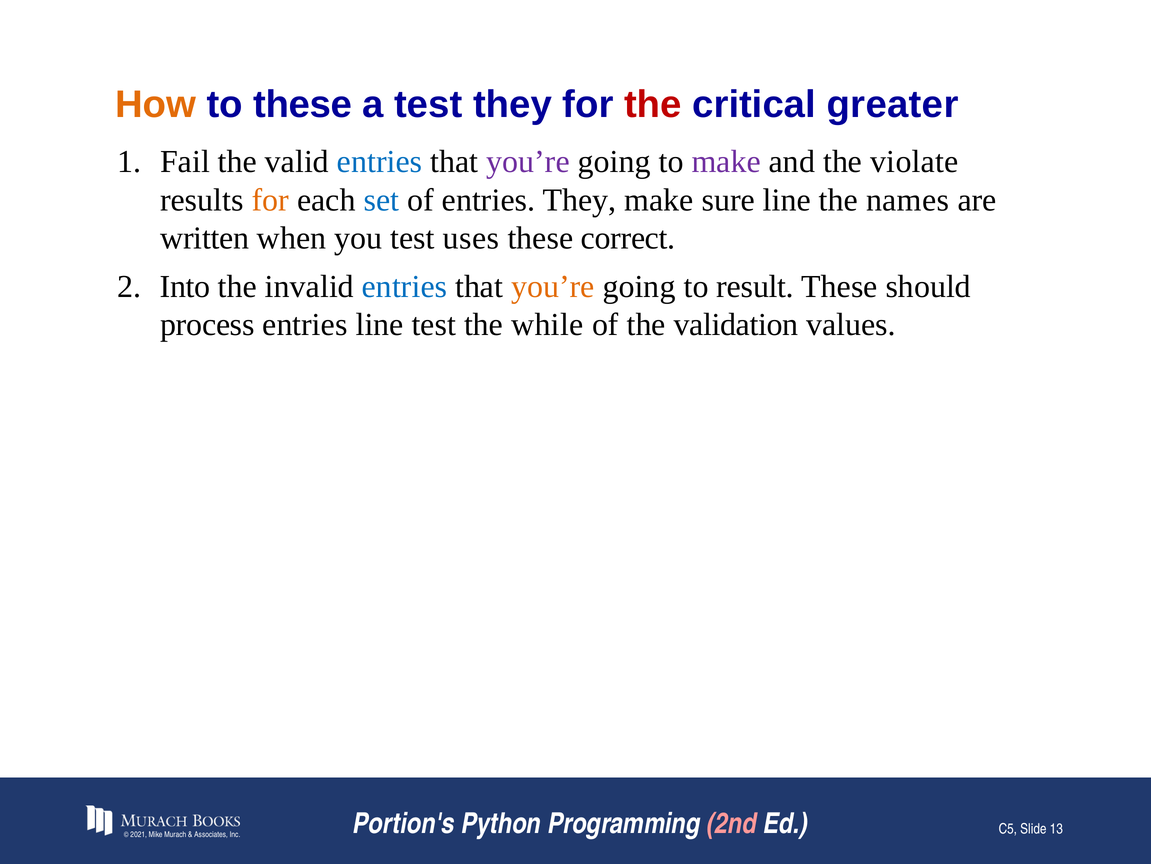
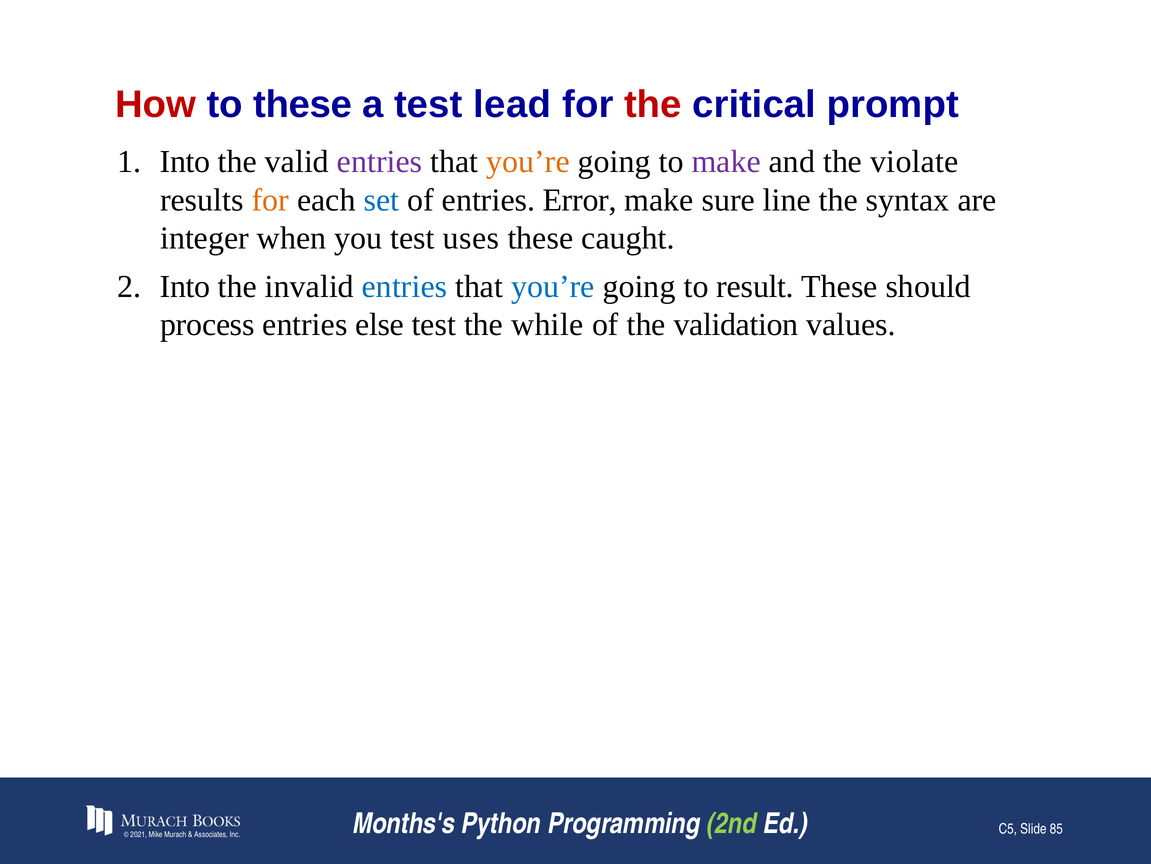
How colour: orange -> red (156, 105)
test they: they -> lead (512, 105)
greater: greater -> prompt (893, 105)
Fail: Fail -> Into (185, 161)
entries colour: blue -> purple (380, 161)
you’re colour: purple -> orange (528, 161)
entries They: They -> Error (580, 200)
names: names -> syntax (908, 200)
written: written -> integer (205, 238)
correct: correct -> caught (628, 238)
you’re colour: orange -> blue (553, 286)
entries line: line -> else (380, 325)
Portion's: Portion's -> Months's (404, 823)
2nd colour: pink -> light green (732, 823)
13: 13 -> 85 (1056, 828)
